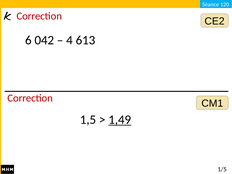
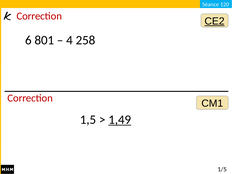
CE2 underline: none -> present (215, 21)
042: 042 -> 801 (44, 40)
613: 613 -> 258 (85, 40)
